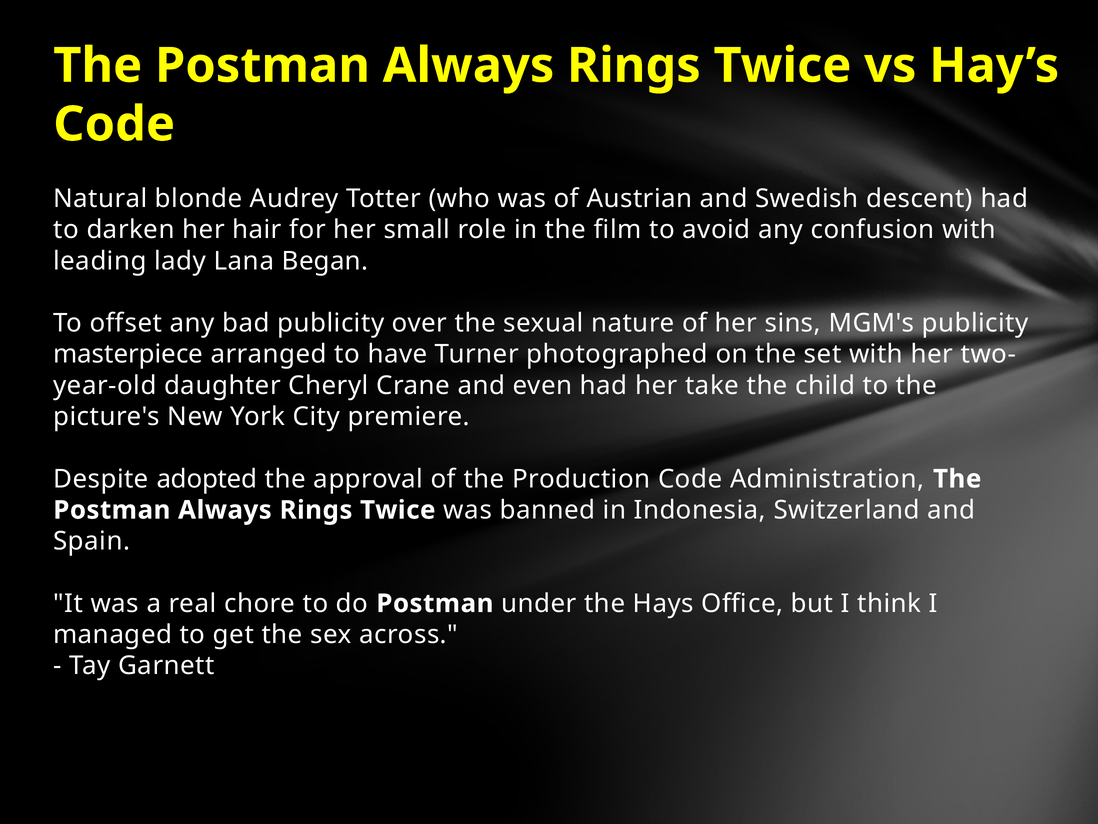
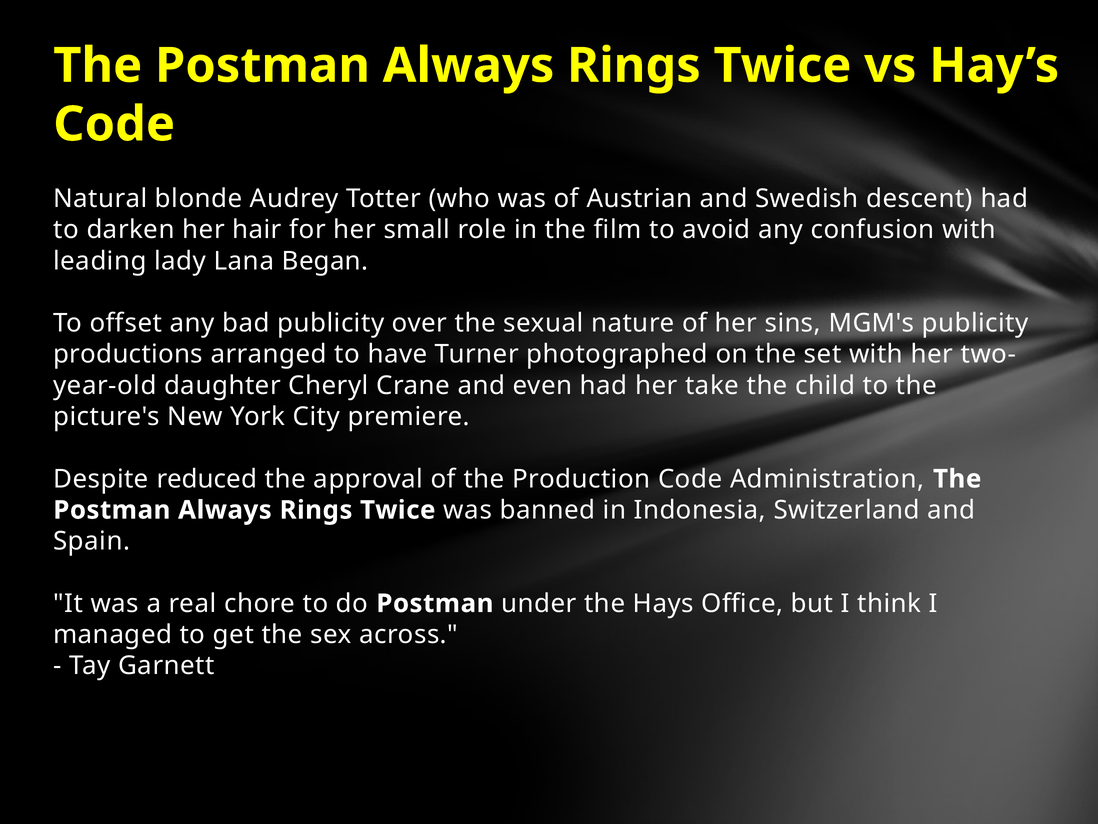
masterpiece: masterpiece -> productions (128, 354)
adopted: adopted -> reduced (207, 479)
